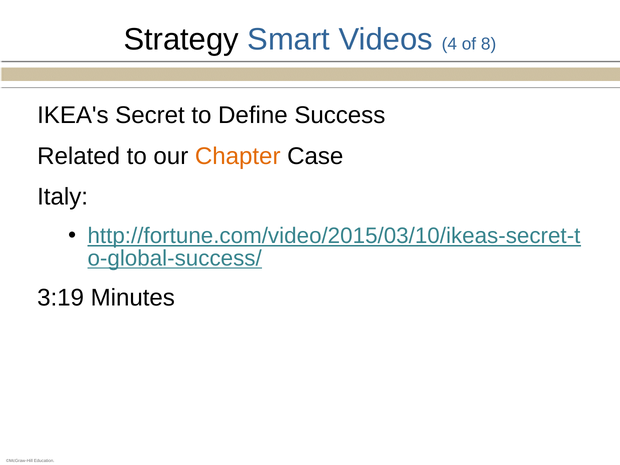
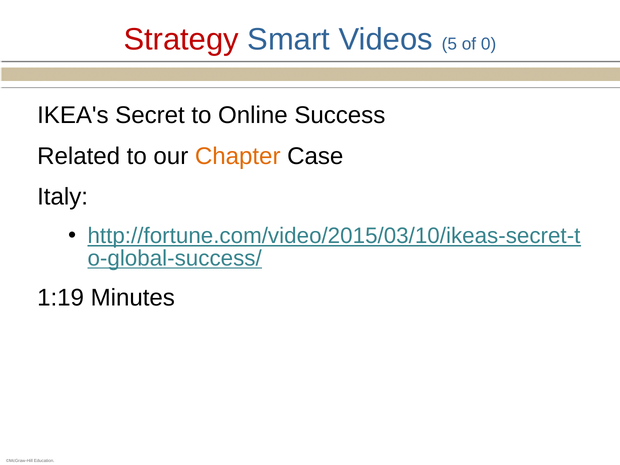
Strategy colour: black -> red (181, 39)
4: 4 -> 5 (449, 44)
8: 8 -> 0 (489, 44)
Define: Define -> Online (253, 115)
3:19: 3:19 -> 1:19 (61, 298)
